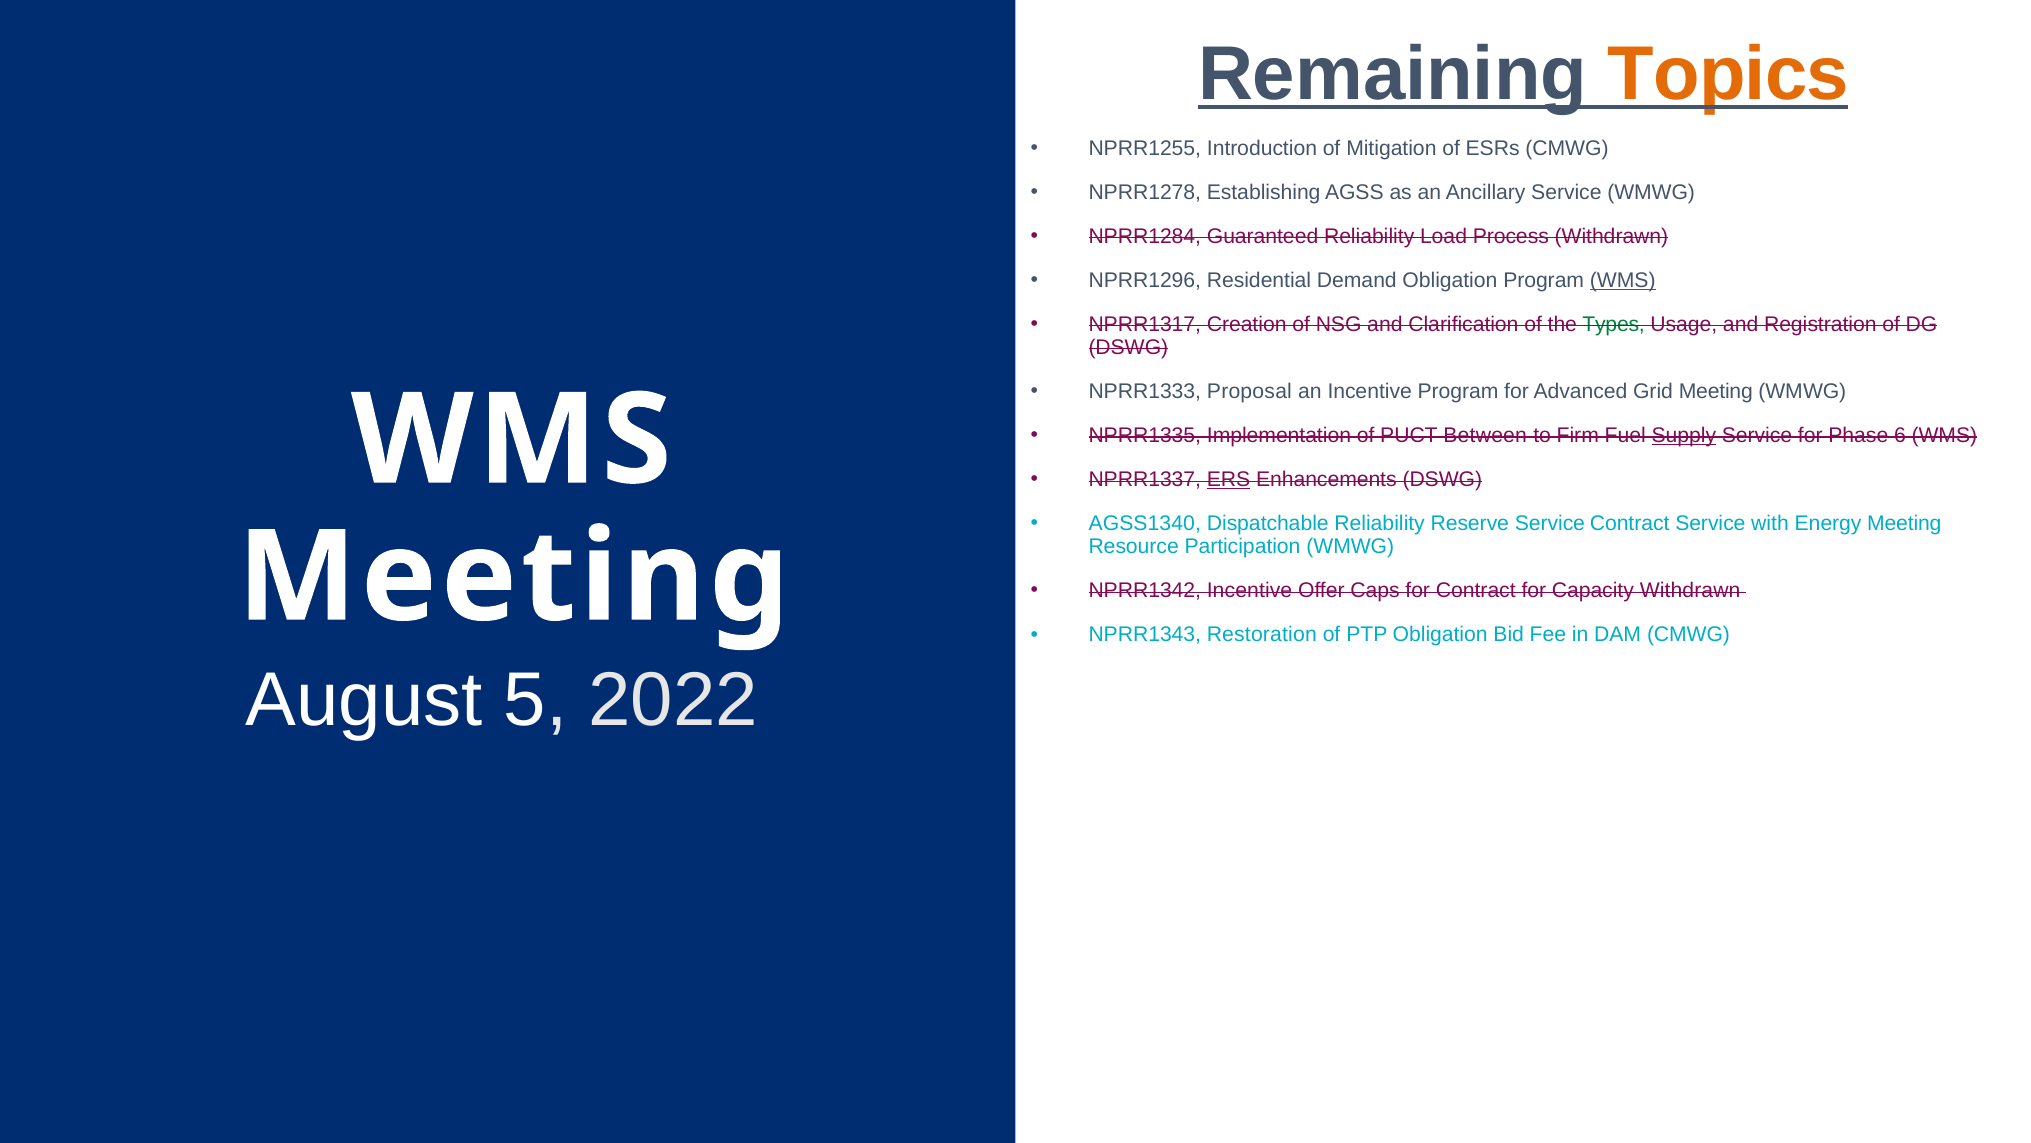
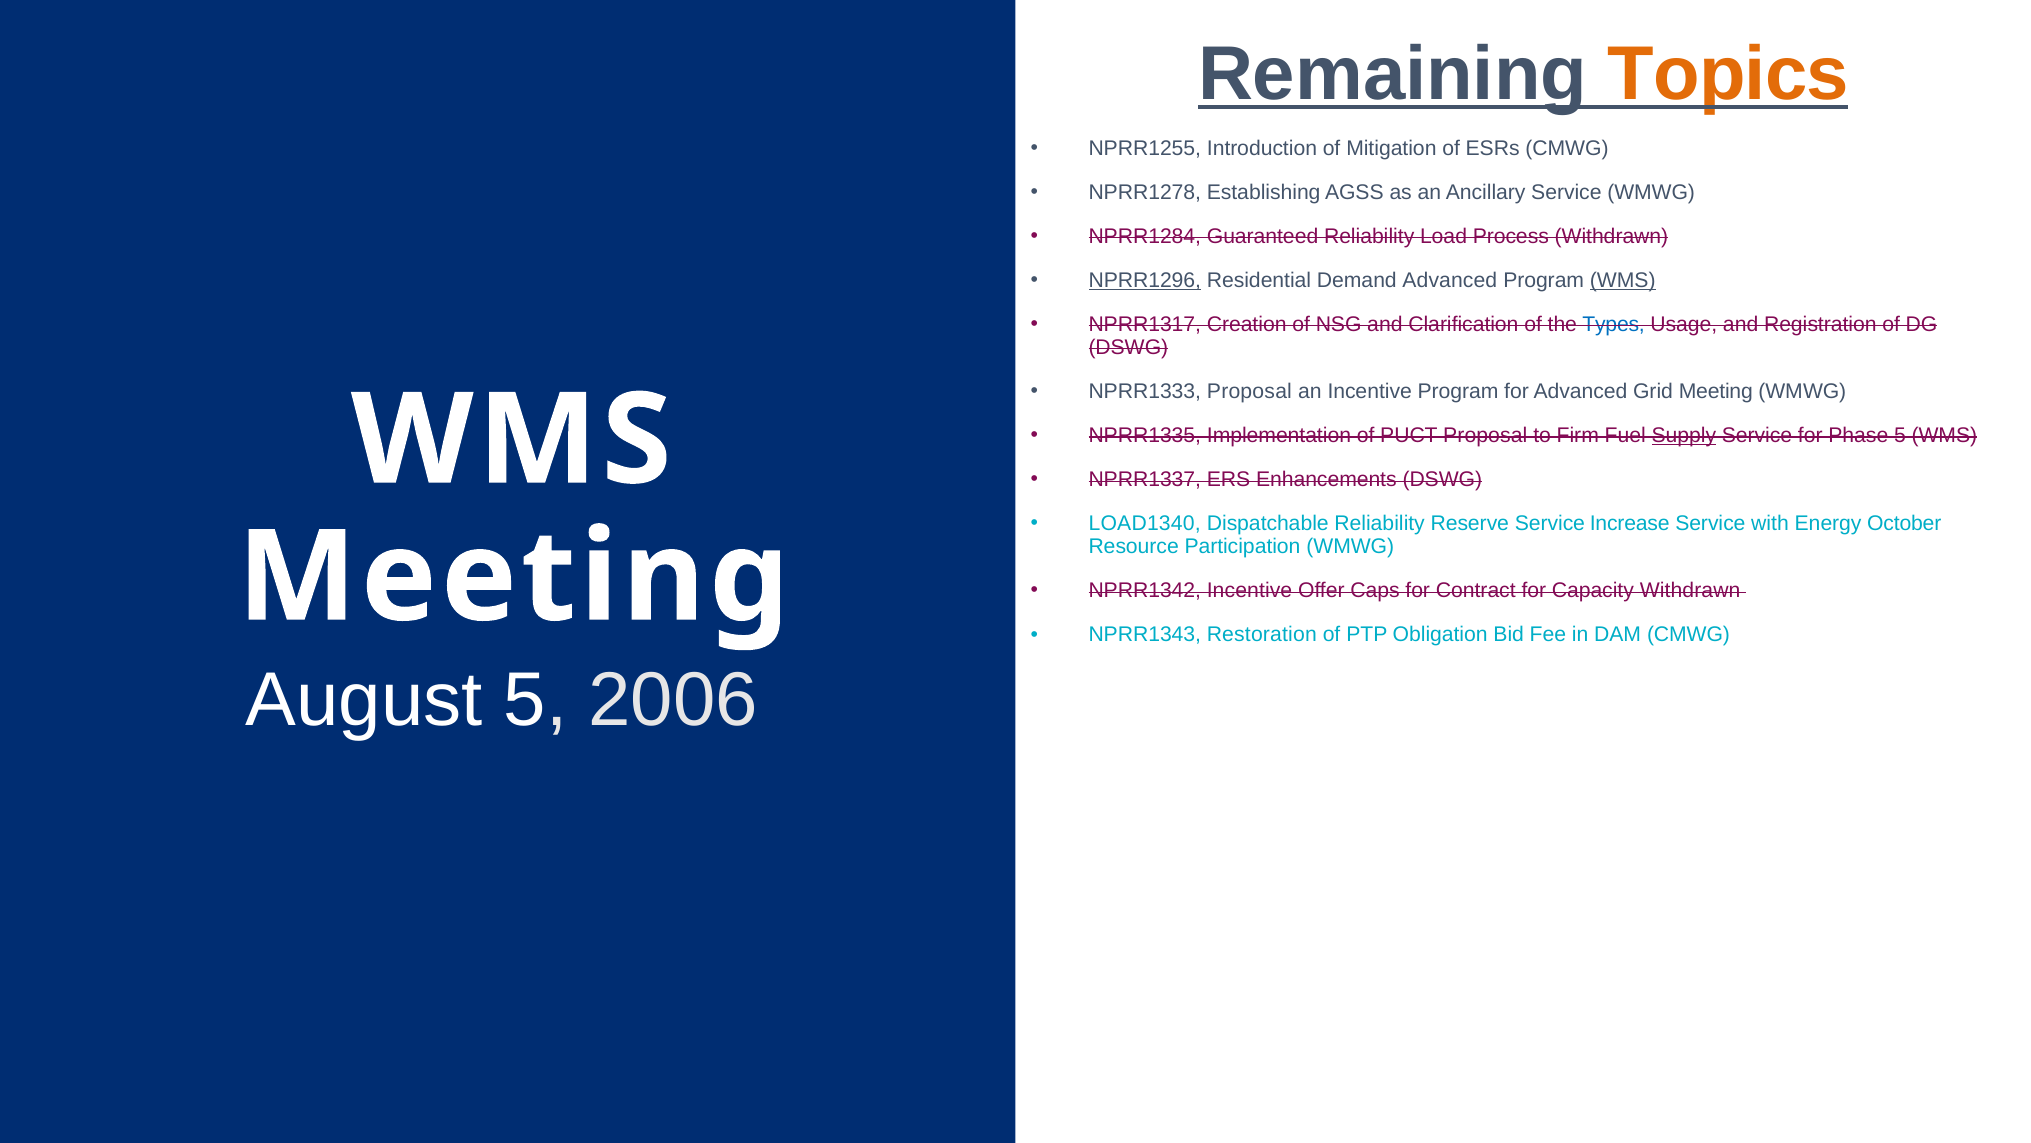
NPRR1296 underline: none -> present (1145, 280)
Demand Obligation: Obligation -> Advanced (1450, 280)
Types colour: green -> blue (1614, 324)
PUCT Between: Between -> Proposal (1485, 435)
Phase 6: 6 -> 5 (1900, 435)
ERS underline: present -> none (1229, 479)
AGSS1340: AGSS1340 -> LOAD1340 (1145, 524)
Service Contract: Contract -> Increase (1630, 524)
Energy Meeting: Meeting -> October (1904, 524)
2022: 2022 -> 2006 (673, 700)
